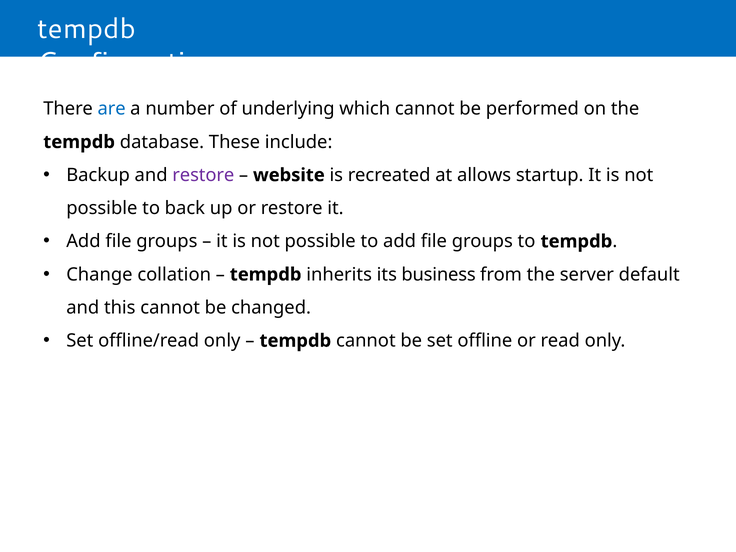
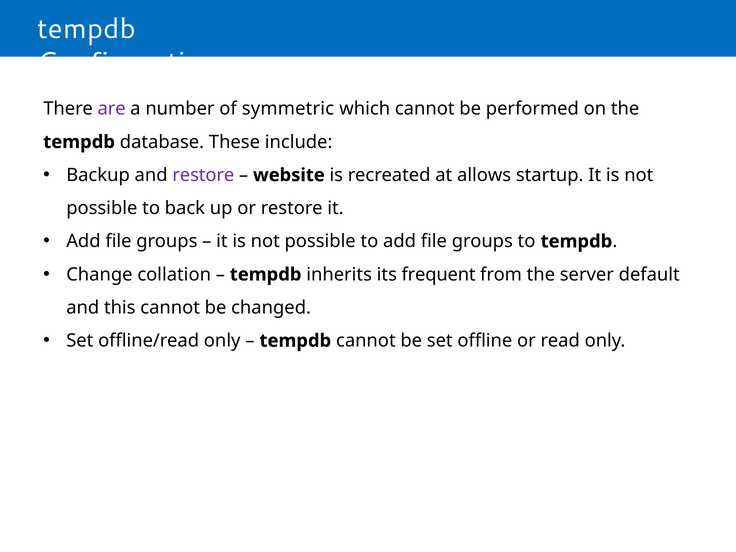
are colour: blue -> purple (112, 109)
underlying: underlying -> symmetric (288, 109)
business: business -> frequent (439, 274)
